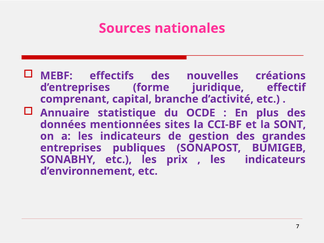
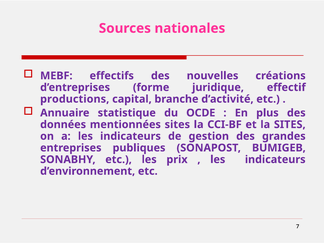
comprenant: comprenant -> productions (75, 99)
la SONT: SONT -> SITES (290, 125)
